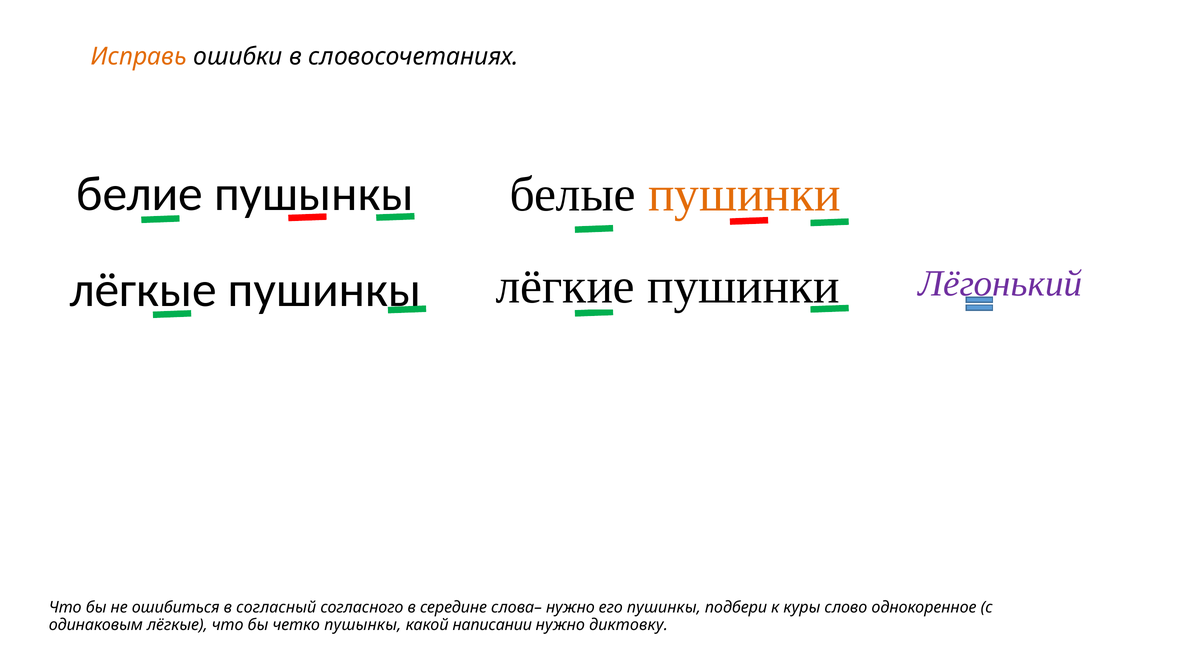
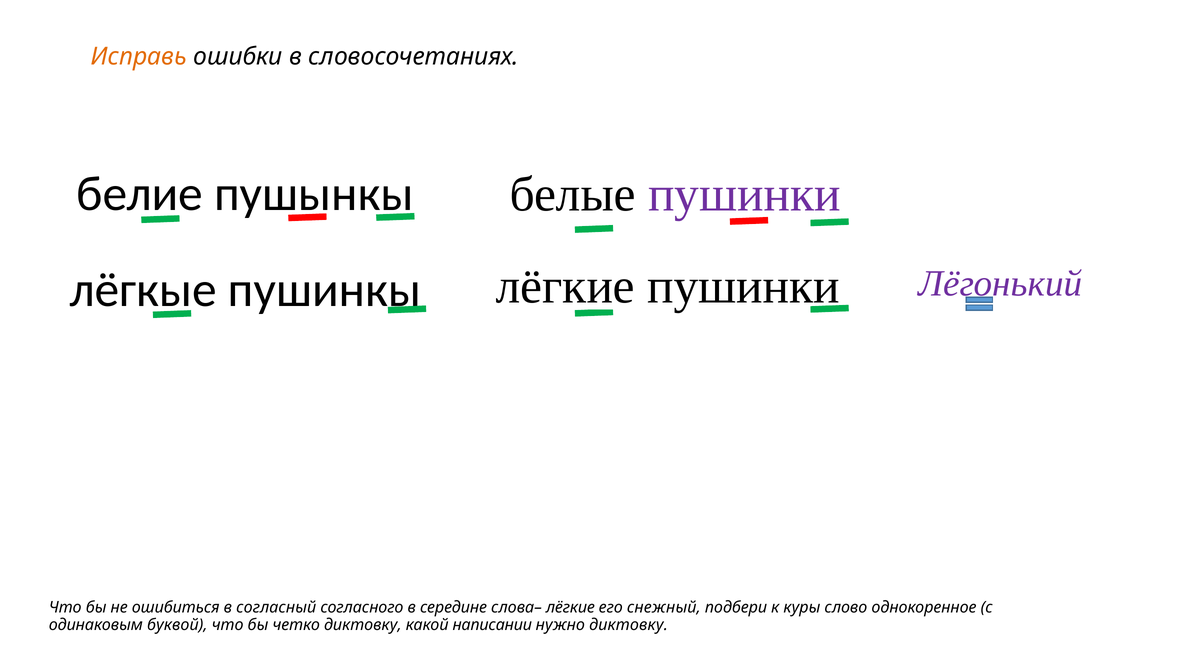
пушинки colour: orange -> purple (744, 194)
слова– нужно: нужно -> лёгкие (570, 608)
его пушинкы: пушинкы -> снежный (664, 608)
одинаковым лёгкые: лёгкые -> буквой (177, 625)
четко пушынкы: пушынкы -> диктовку (363, 625)
